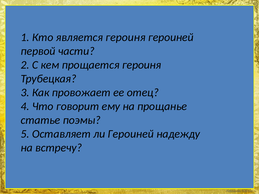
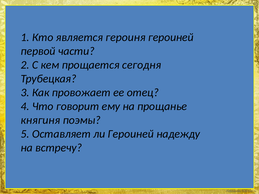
прощается героиня: героиня -> сегодня (142, 65)
статье: статье -> княгиня (40, 120)
